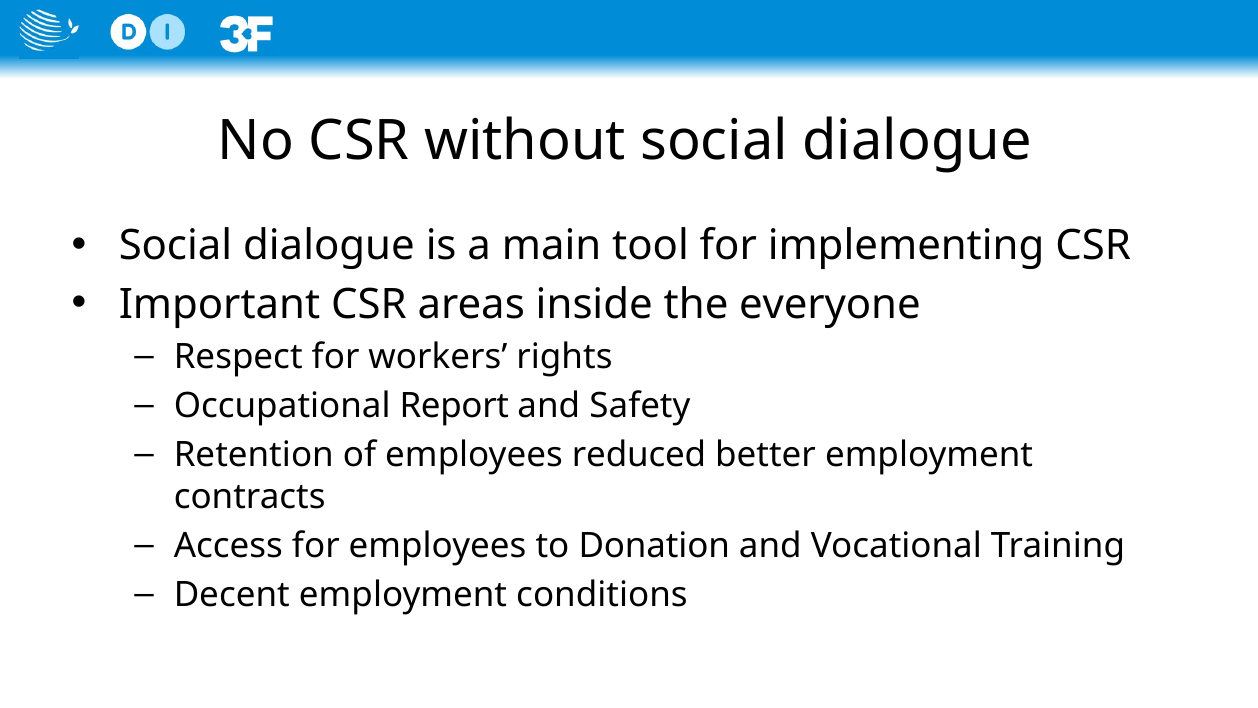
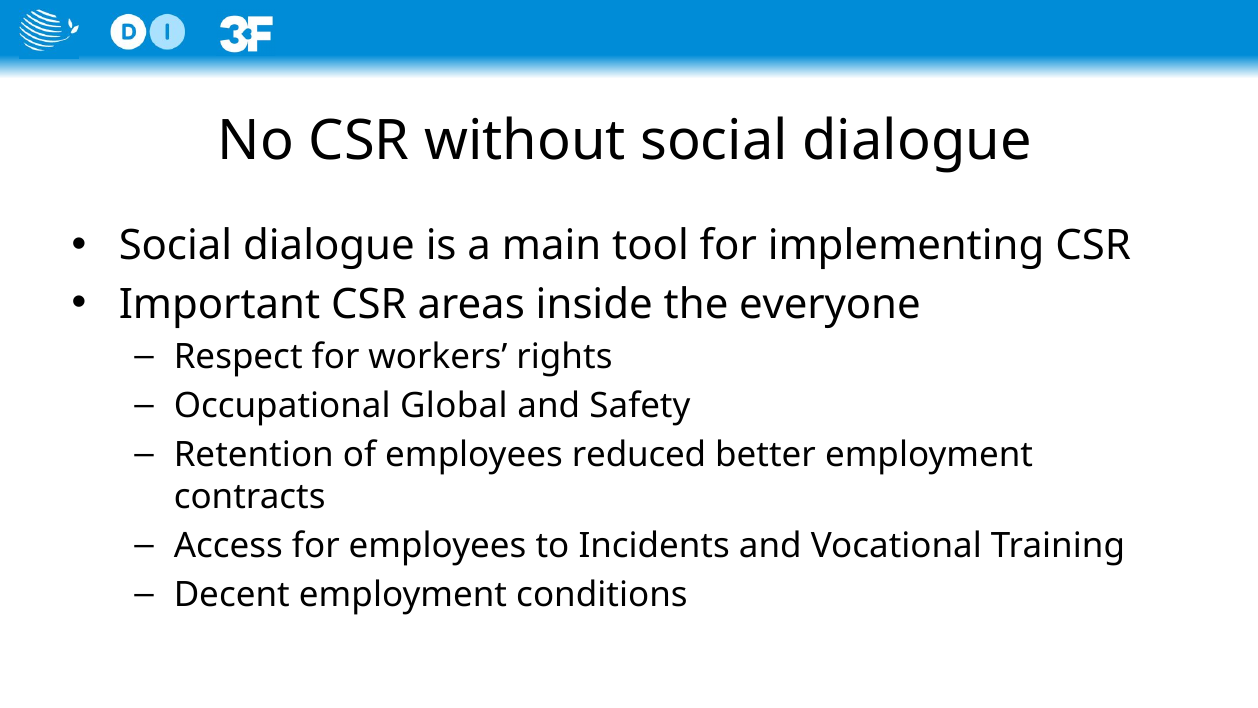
Report: Report -> Global (454, 406)
Donation: Donation -> Incidents (654, 546)
